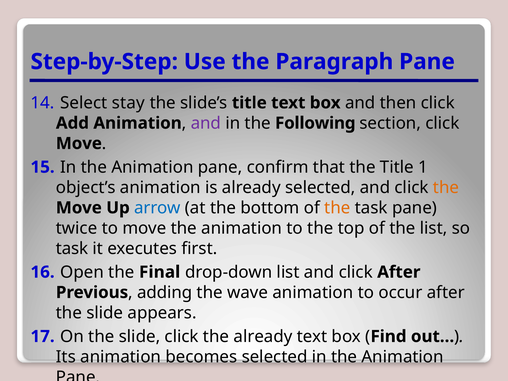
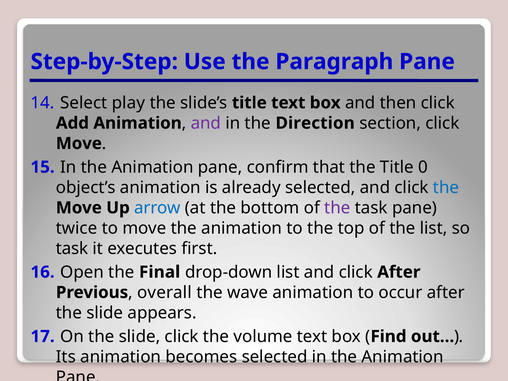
stay: stay -> play (128, 103)
Following: Following -> Direction (315, 123)
1: 1 -> 0 (423, 167)
the colour: orange -> blue (446, 187)
the colour: orange -> purple (337, 208)
adding: adding -> overall (165, 292)
the already: already -> volume (263, 336)
